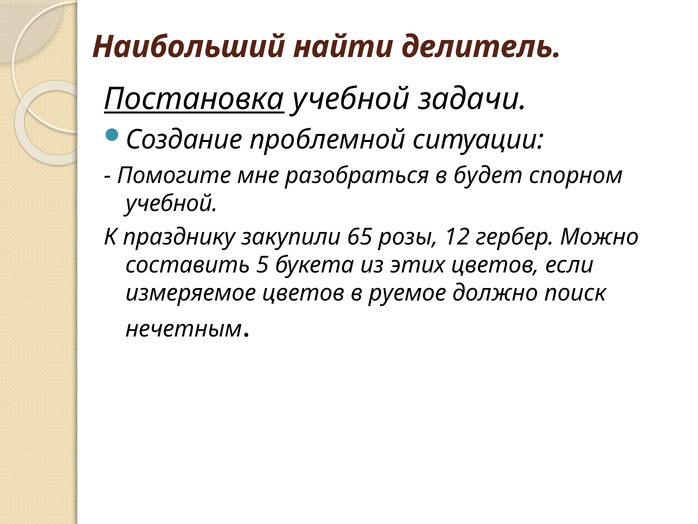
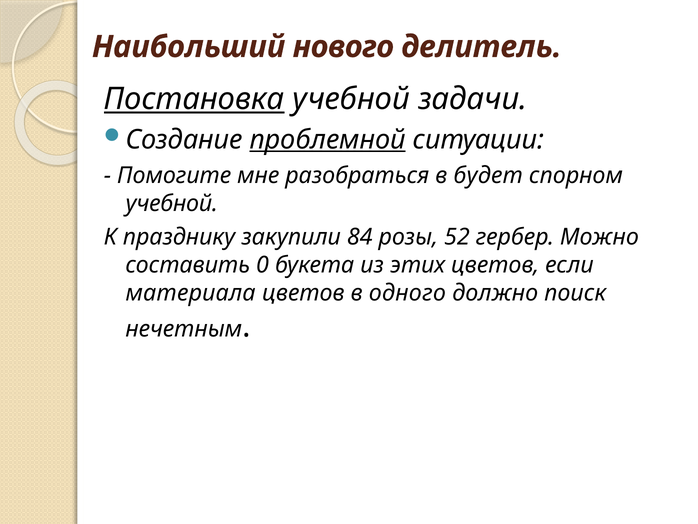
найти: найти -> нового (343, 47)
проблемной underline: none -> present (328, 140)
65: 65 -> 84 (360, 237)
12: 12 -> 52 (457, 237)
5: 5 -> 0 (263, 265)
измеряемое: измеряемое -> материала (191, 293)
руемое: руемое -> одного (407, 293)
